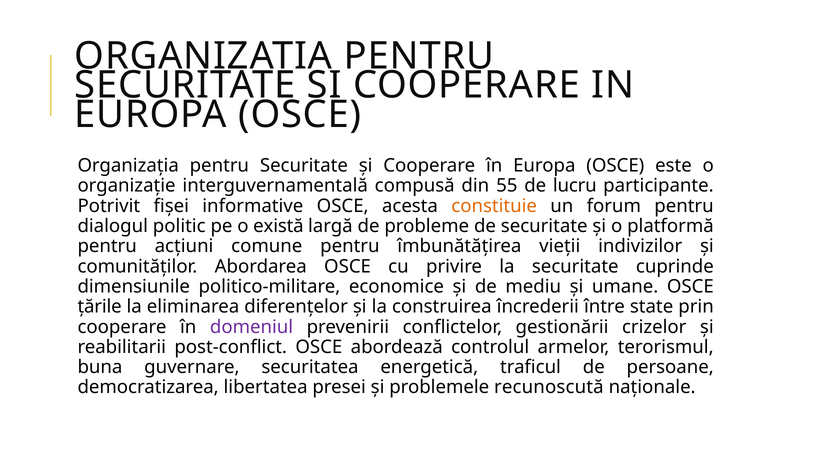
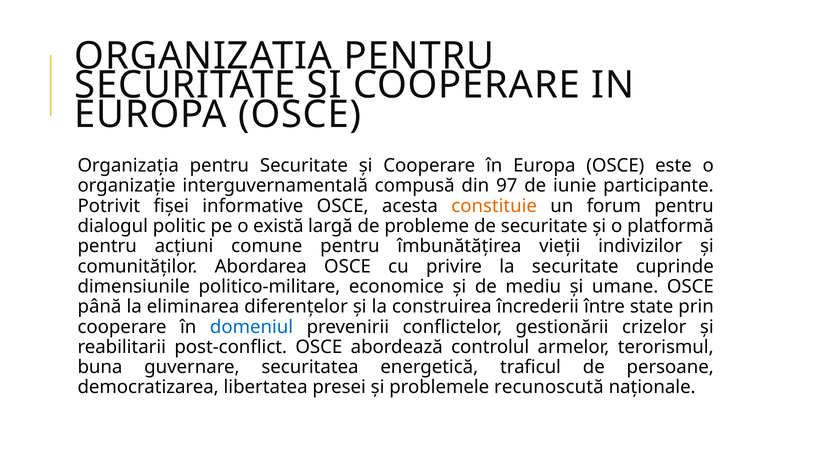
55: 55 -> 97 (507, 186)
lucru: lucru -> iunie (575, 186)
țările: țările -> până (99, 307)
domeniul colour: purple -> blue (252, 327)
